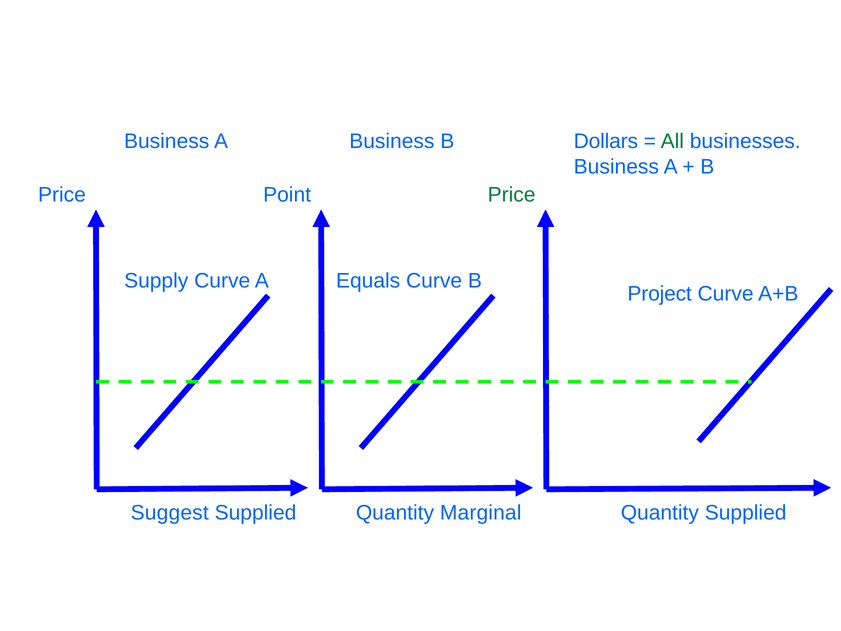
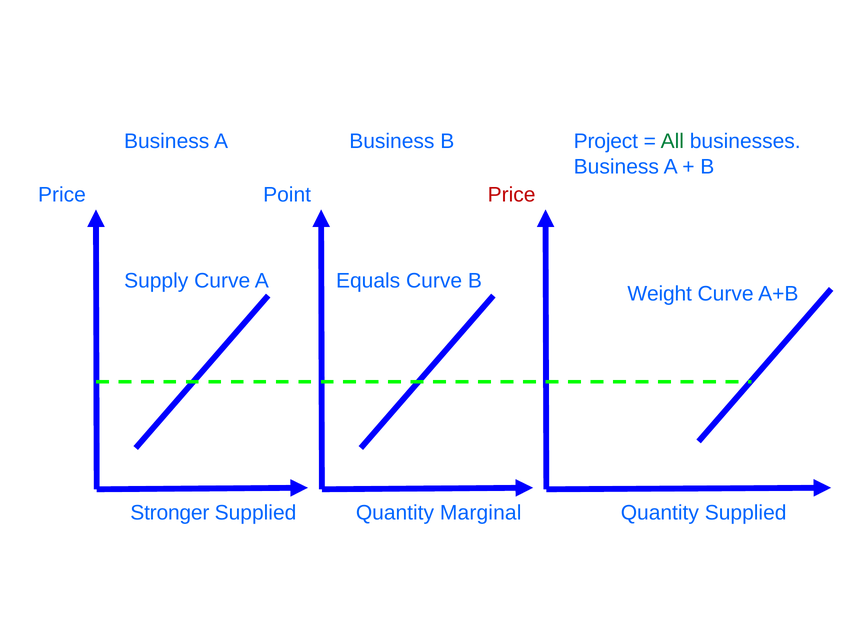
Dollars: Dollars -> Project (606, 141)
Price colour: green -> red (512, 195)
Project: Project -> Weight (660, 294)
Suggest: Suggest -> Stronger (170, 512)
